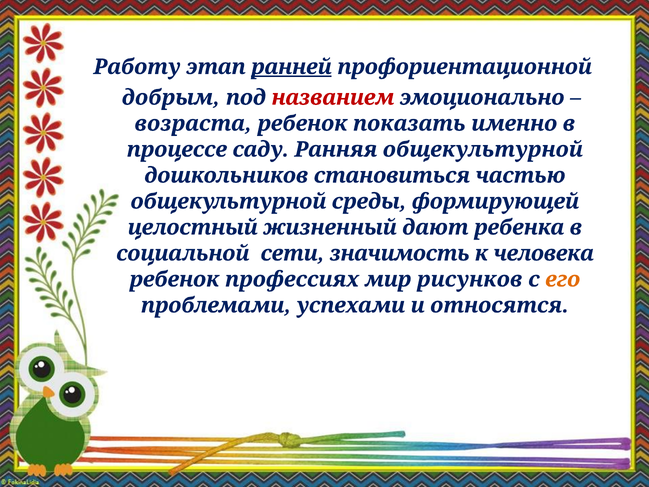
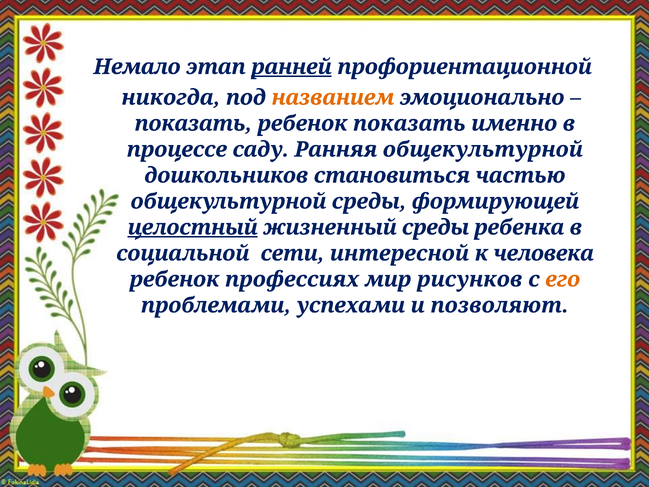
Работу: Работу -> Немало (137, 67)
добрым: добрым -> никогда (171, 98)
названием colour: red -> orange (333, 98)
возраста: возраста -> показать (193, 123)
целостный underline: none -> present (193, 227)
жизненный дают: дают -> среды (436, 227)
значимость: значимость -> интересной (399, 253)
относятся: относятся -> позволяют (500, 305)
